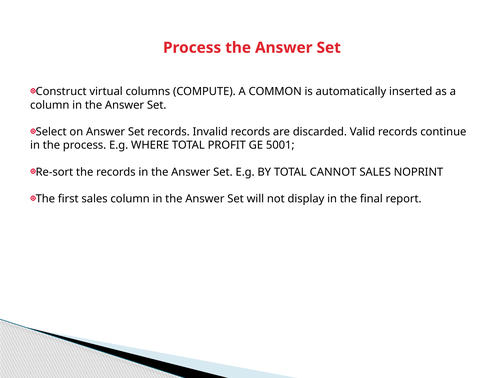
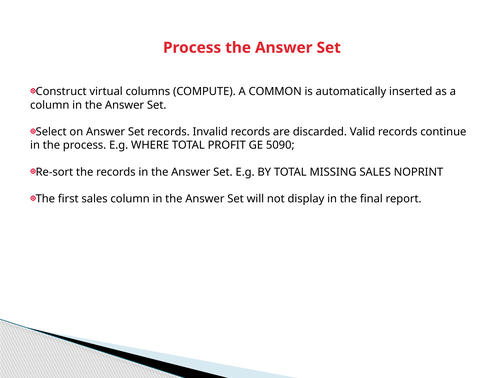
5001: 5001 -> 5090 (280, 145)
CANNOT: CANNOT -> MISSING (333, 172)
